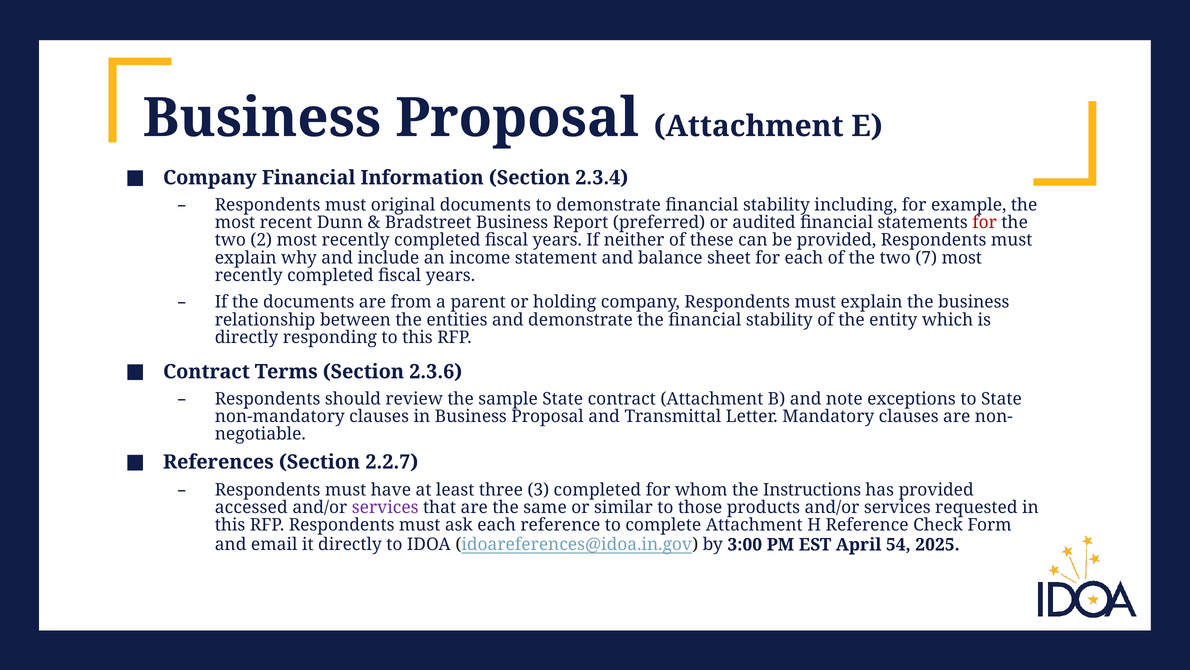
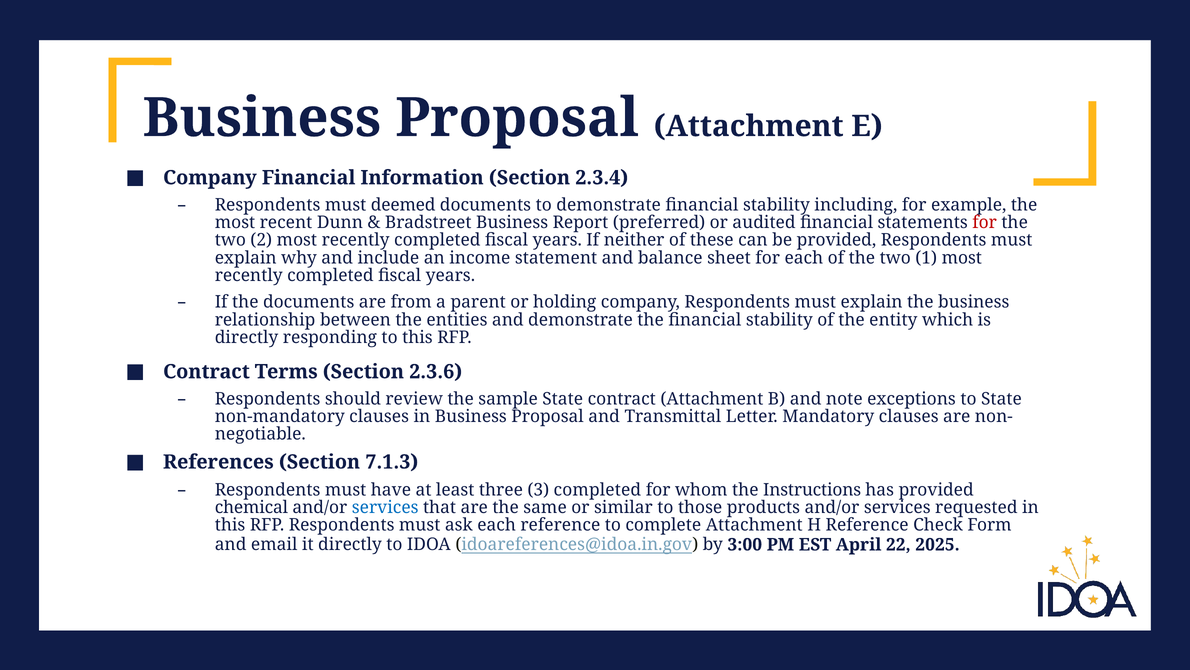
original: original -> deemed (403, 205)
7: 7 -> 1 (926, 258)
2.2.7: 2.2.7 -> 7.1.3 (392, 462)
accessed: accessed -> chemical (251, 507)
services colour: purple -> blue (385, 507)
54: 54 -> 22 (898, 544)
